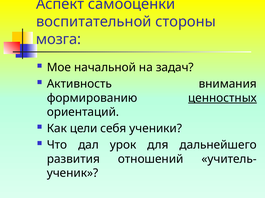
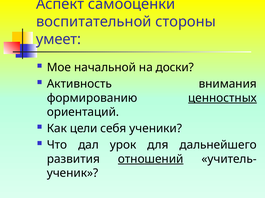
мозга: мозга -> умеет (58, 39)
задач: задач -> доски (175, 68)
отношений underline: none -> present (151, 160)
